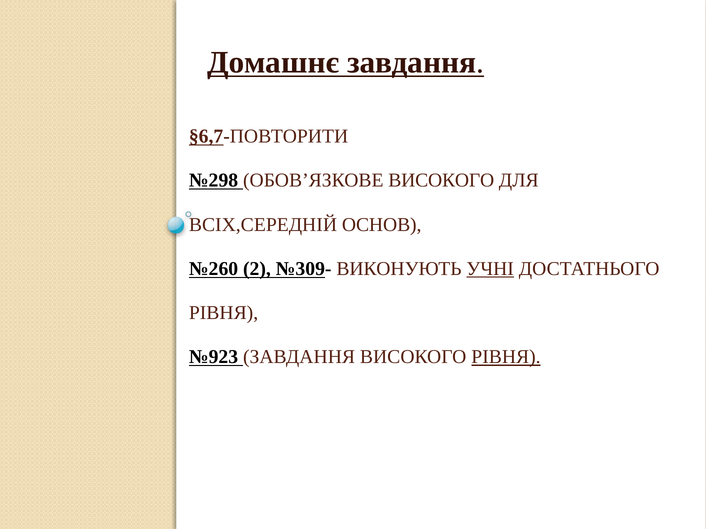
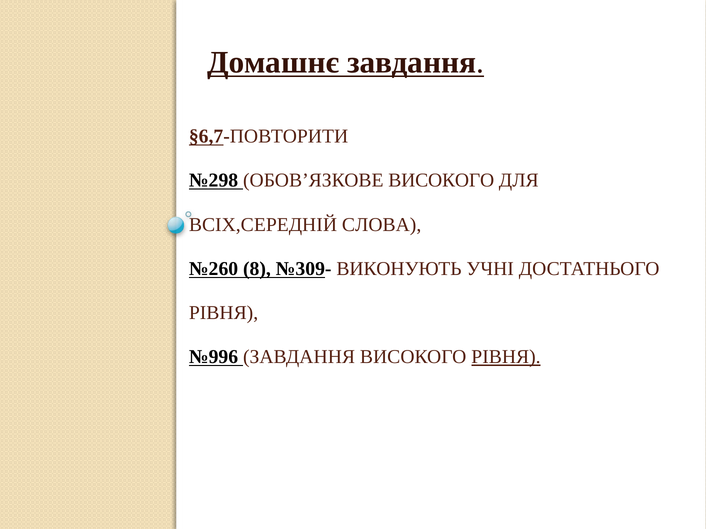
ОСНОВ: ОСНОВ -> СЛОВА (382, 225)
2: 2 -> 8 (257, 269)
УЧНІ underline: present -> none (490, 269)
№923: №923 -> №996 (214, 357)
